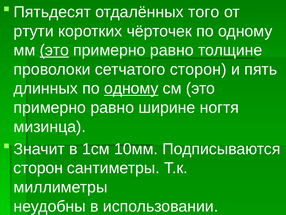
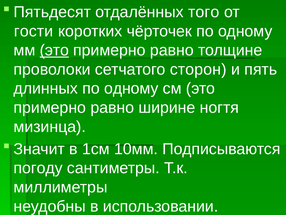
ртути: ртути -> гости (34, 31)
одному underline: present -> none (131, 88)
сторон: сторон -> погоду (38, 168)
